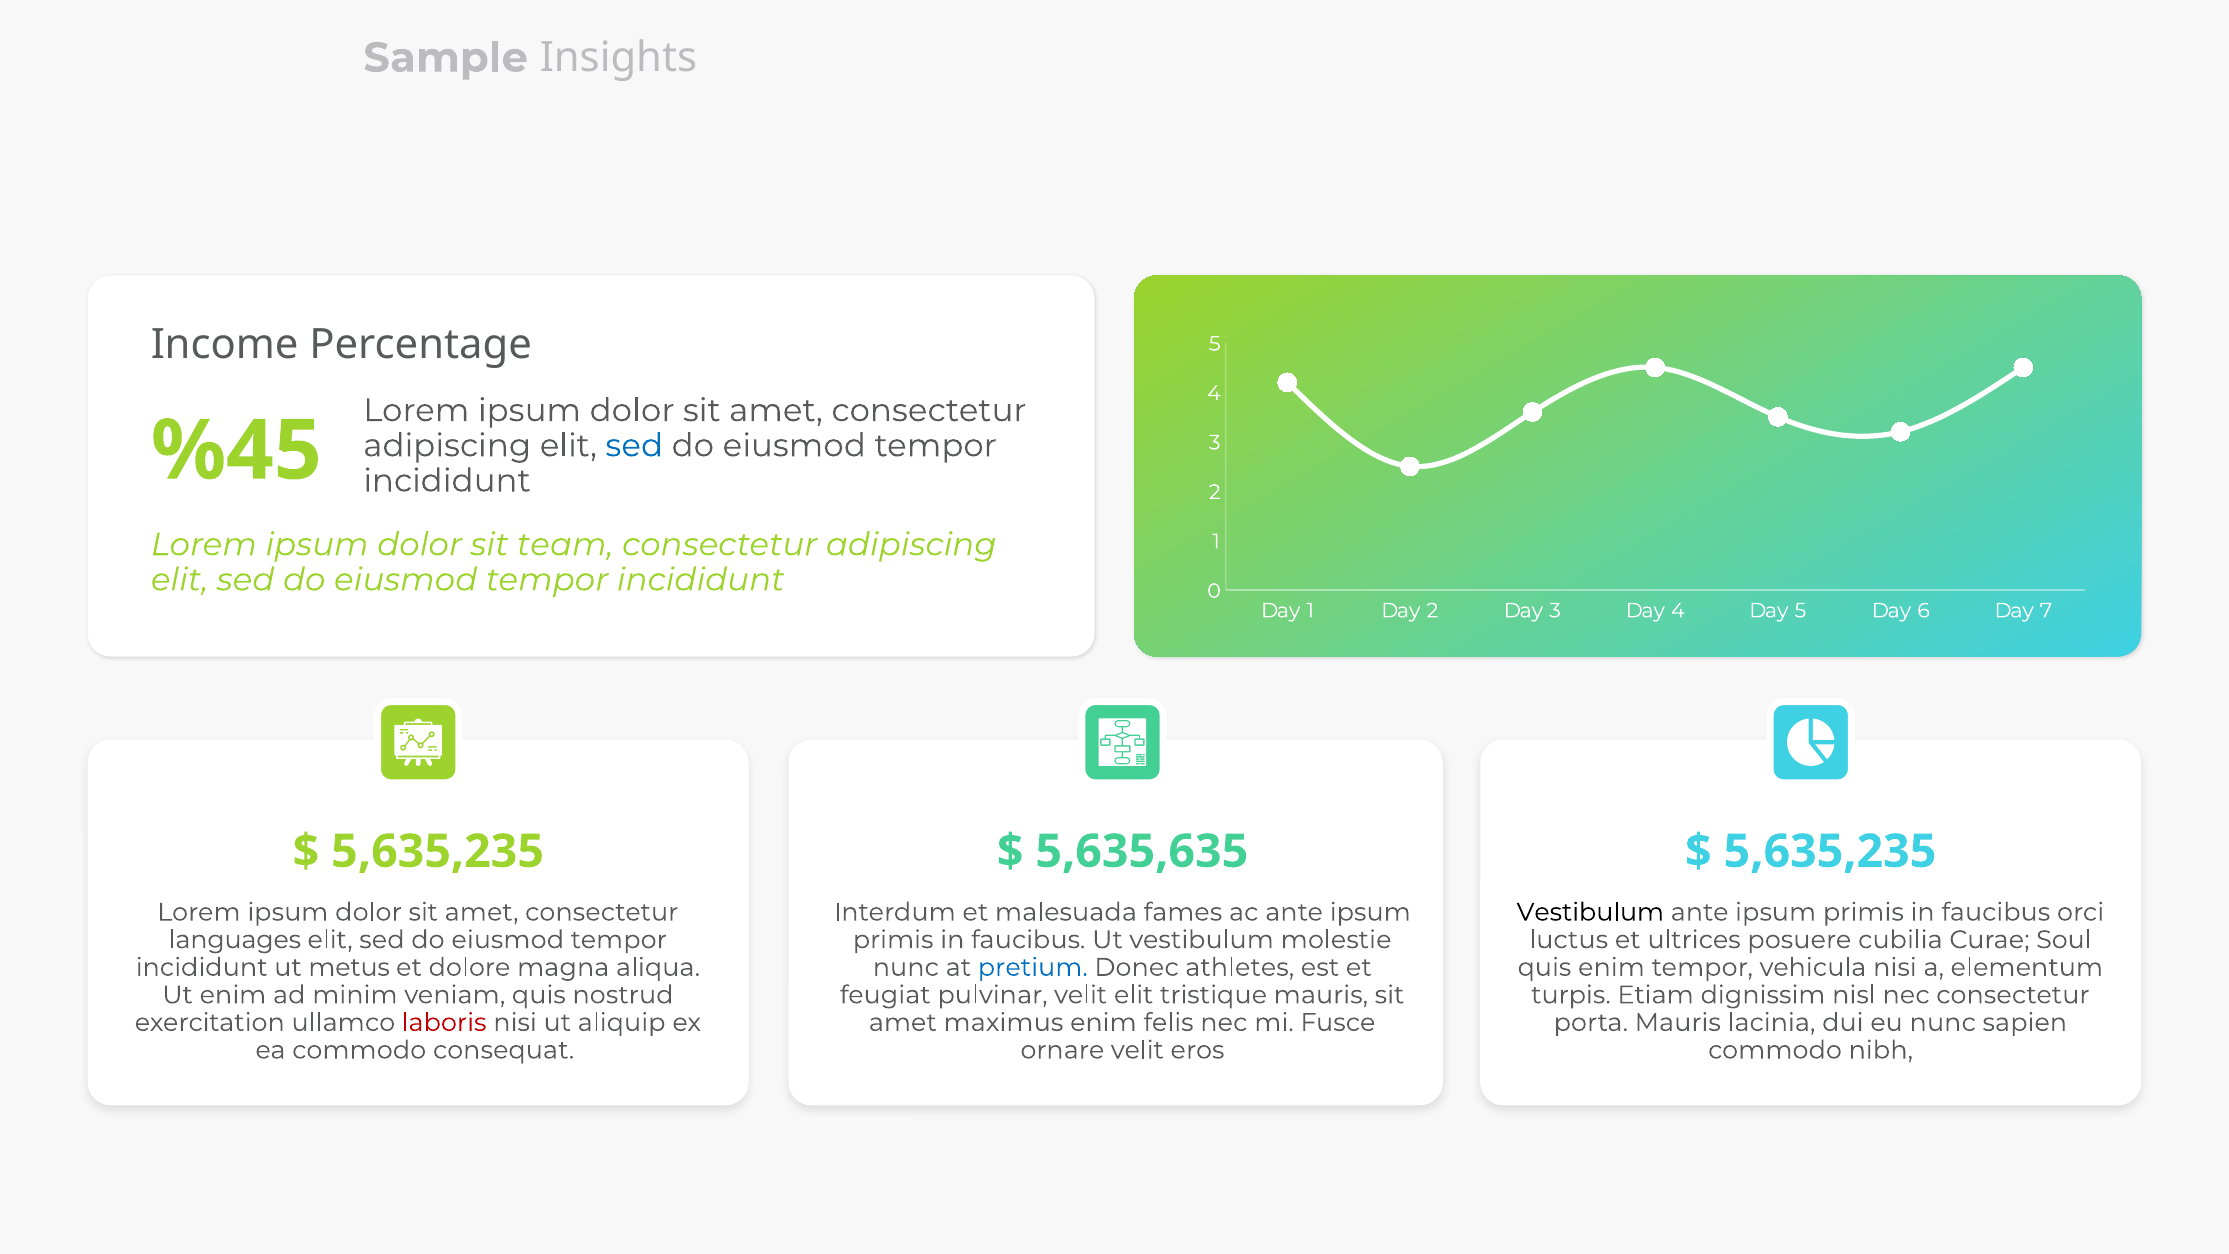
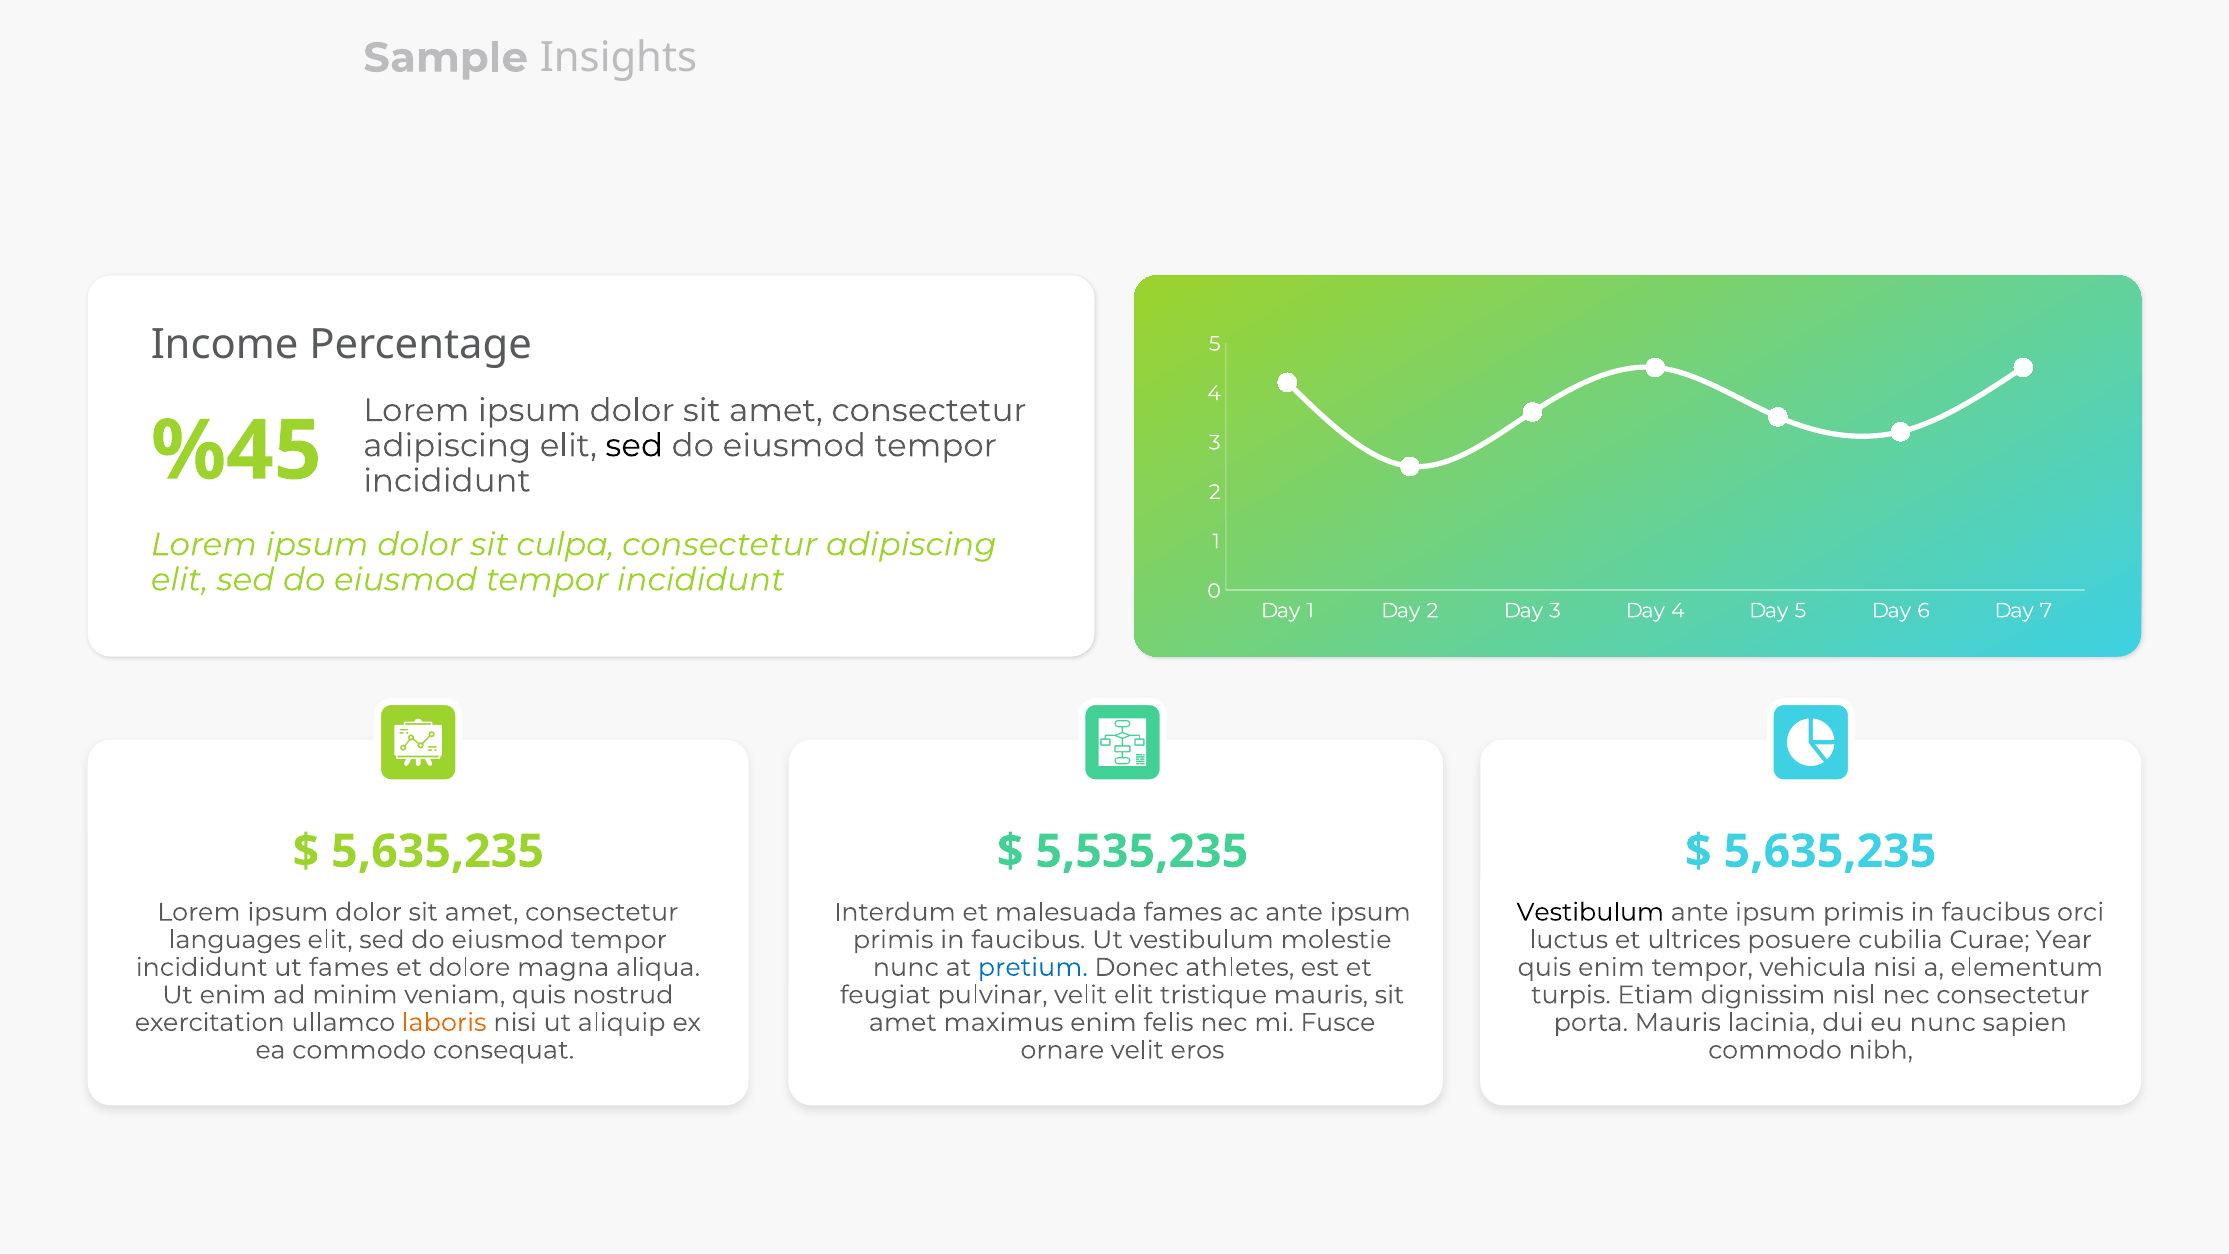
sed colour: blue -> black (634, 446)
team: team -> culpa (565, 544)
5,635,635: 5,635,635 -> 5,535,235 (1142, 851)
Soul: Soul -> Year (2064, 940)
ut metus: metus -> fames (349, 967)
laboris colour: red -> orange (444, 1022)
